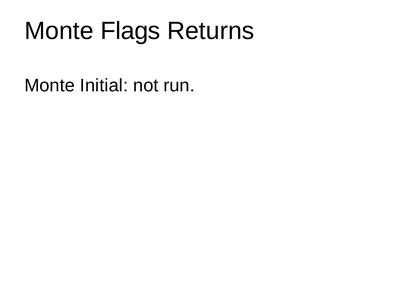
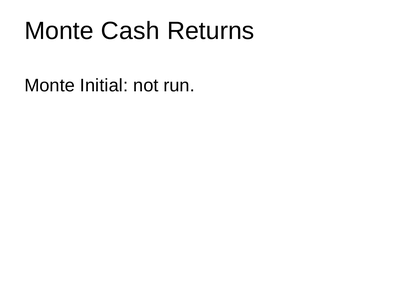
Flags: Flags -> Cash (130, 31)
